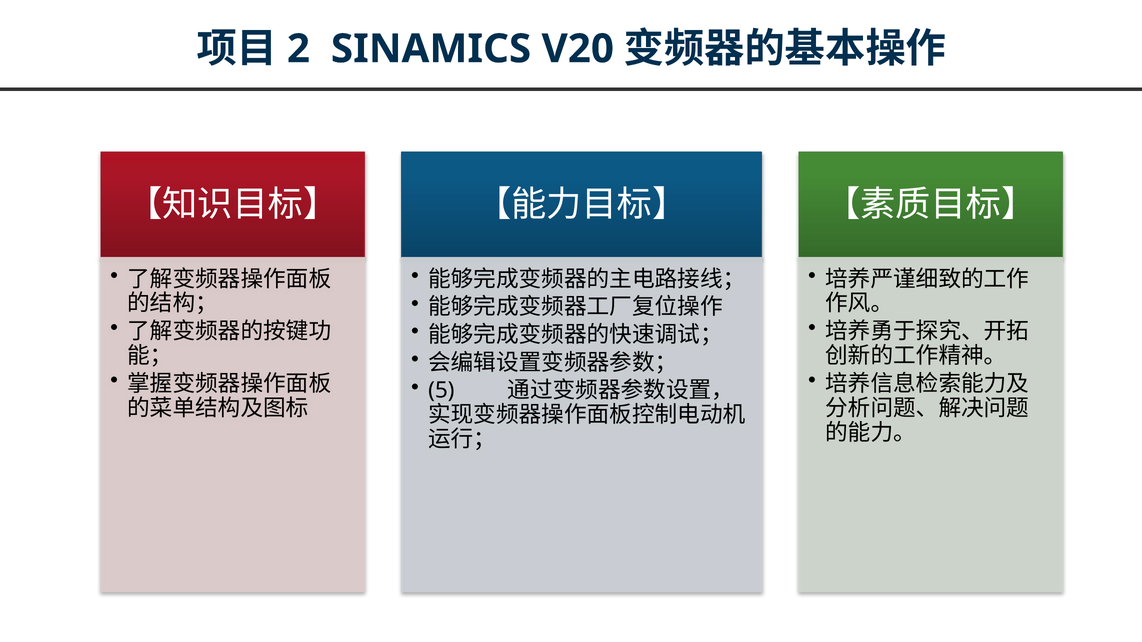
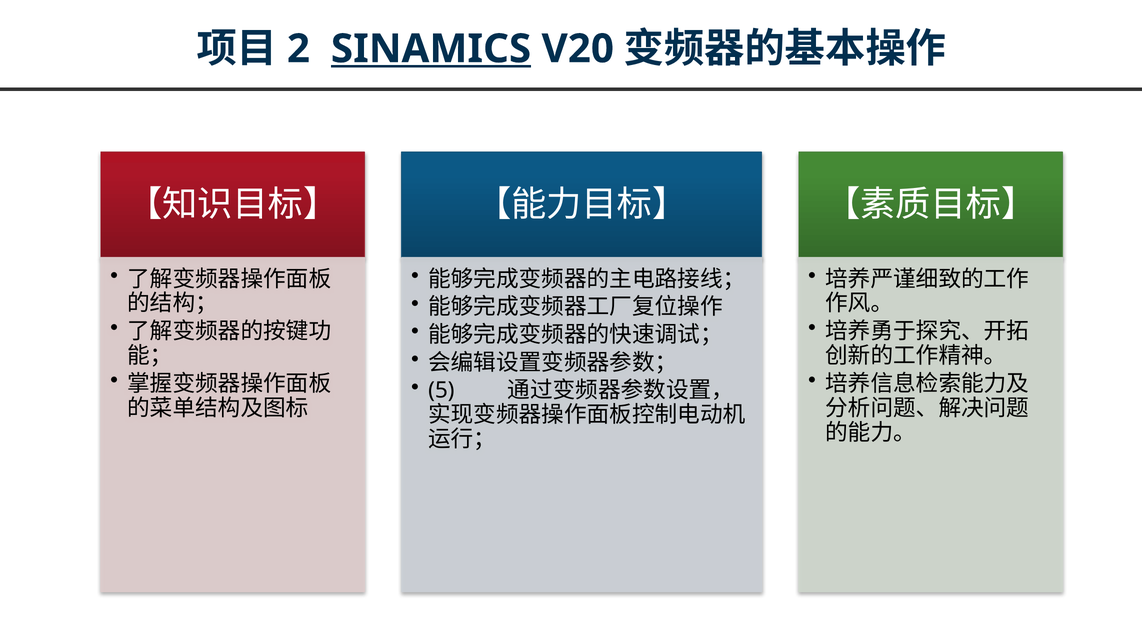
SINAMICS underline: none -> present (431, 49)
